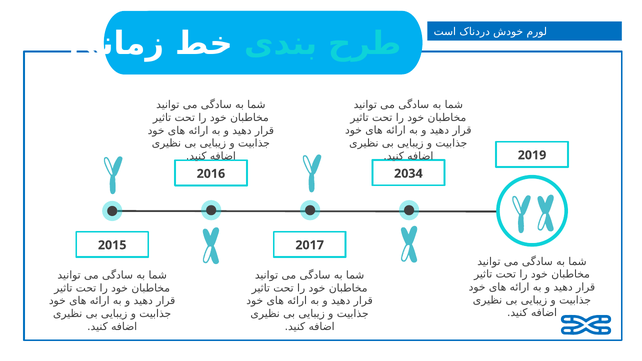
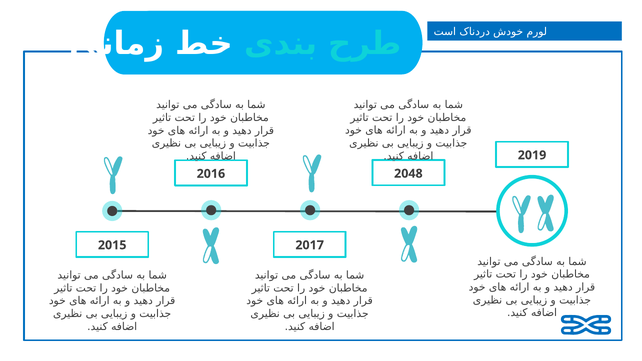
2034: 2034 -> 2048 (408, 174)
